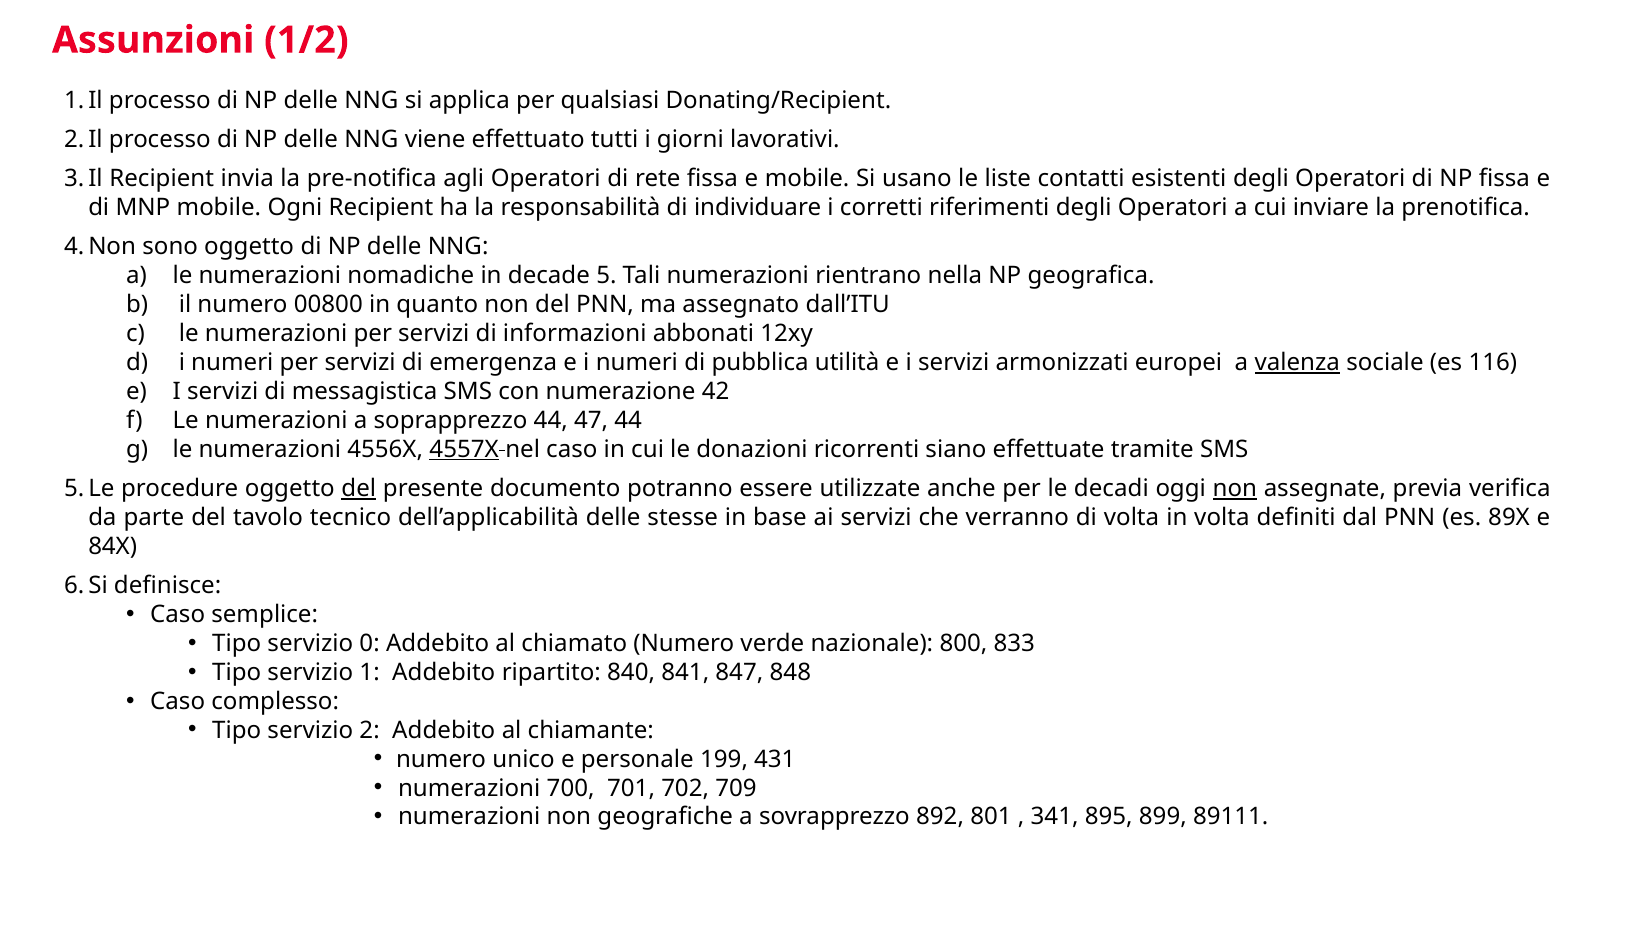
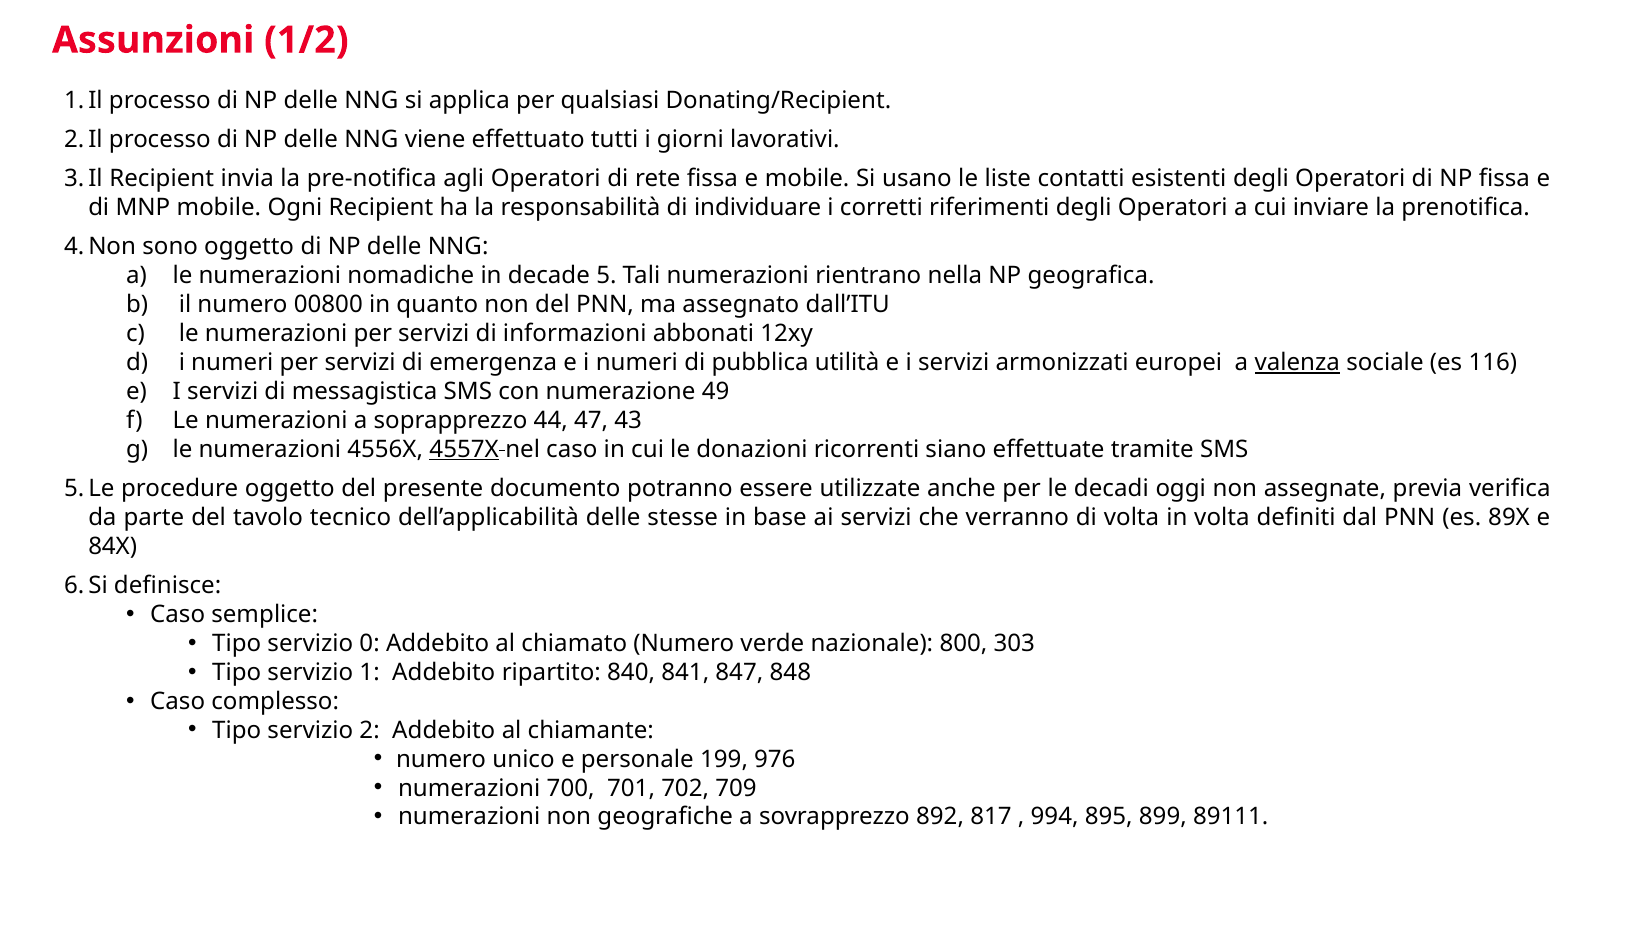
42: 42 -> 49 (716, 392)
47 44: 44 -> 43 (628, 421)
del underline: present -> none (359, 489)
non underline: present -> none (1235, 489)
833: 833 -> 303 (1014, 644)
431: 431 -> 976 (775, 759)
801: 801 -> 817 (991, 817)
341: 341 -> 994 (1055, 817)
